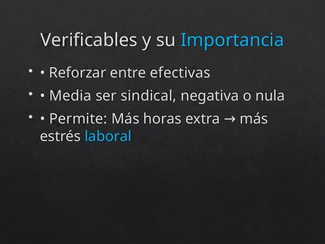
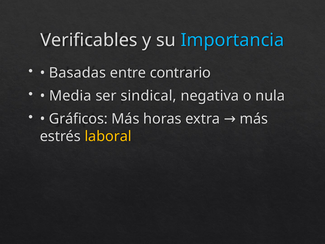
Reforzar: Reforzar -> Basadas (78, 73)
efectivas: efectivas -> contrario (180, 73)
Permite: Permite -> Gráficos (78, 119)
laboral colour: light blue -> yellow (108, 136)
